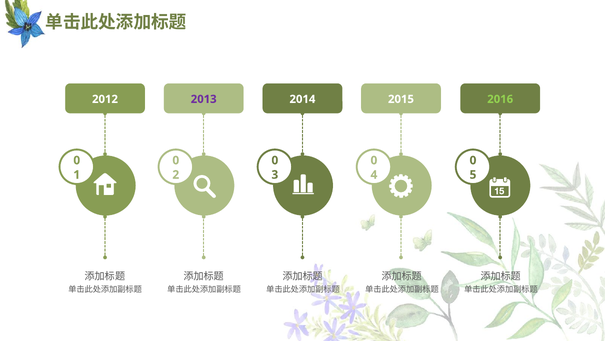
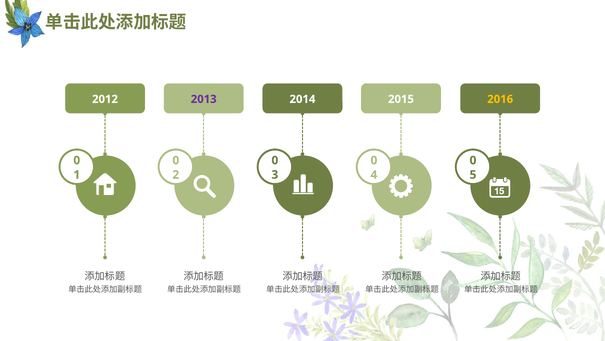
2016 colour: light green -> yellow (500, 99)
